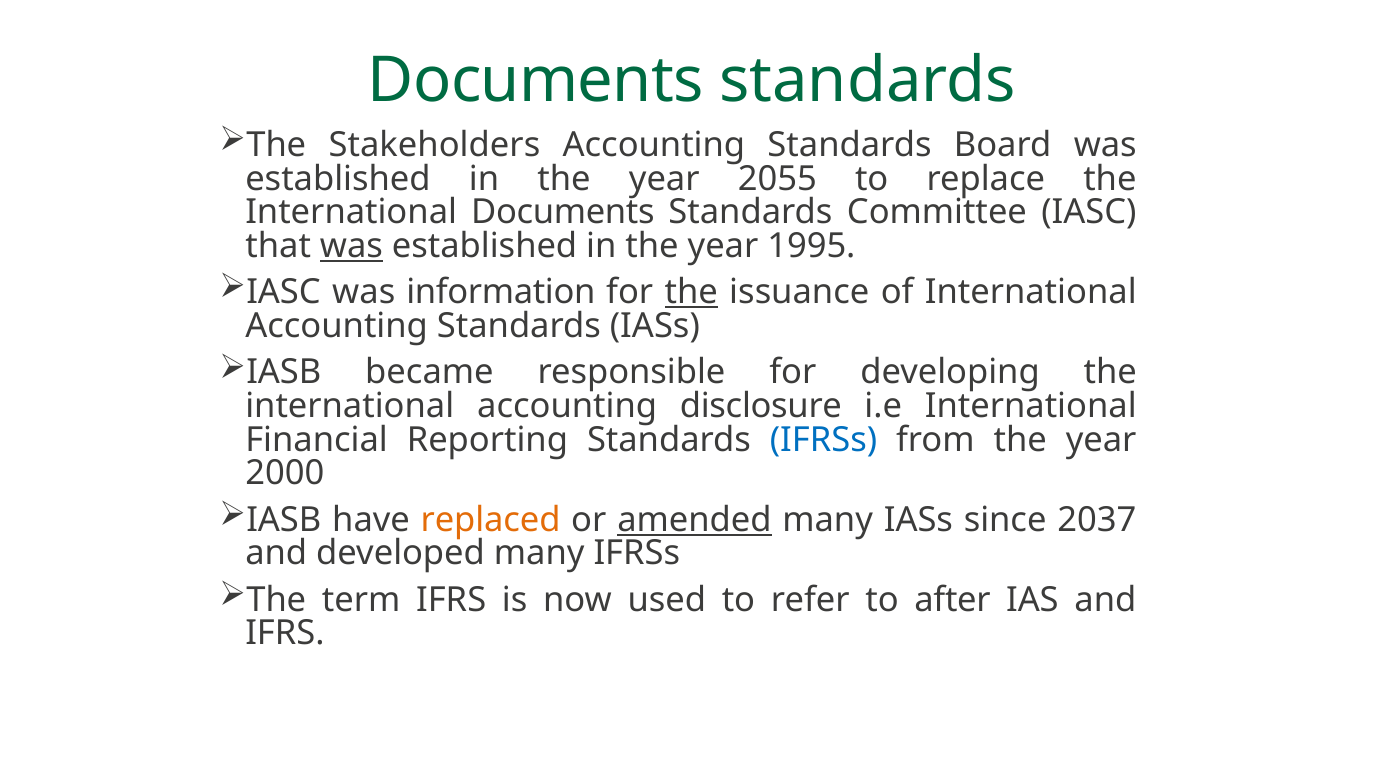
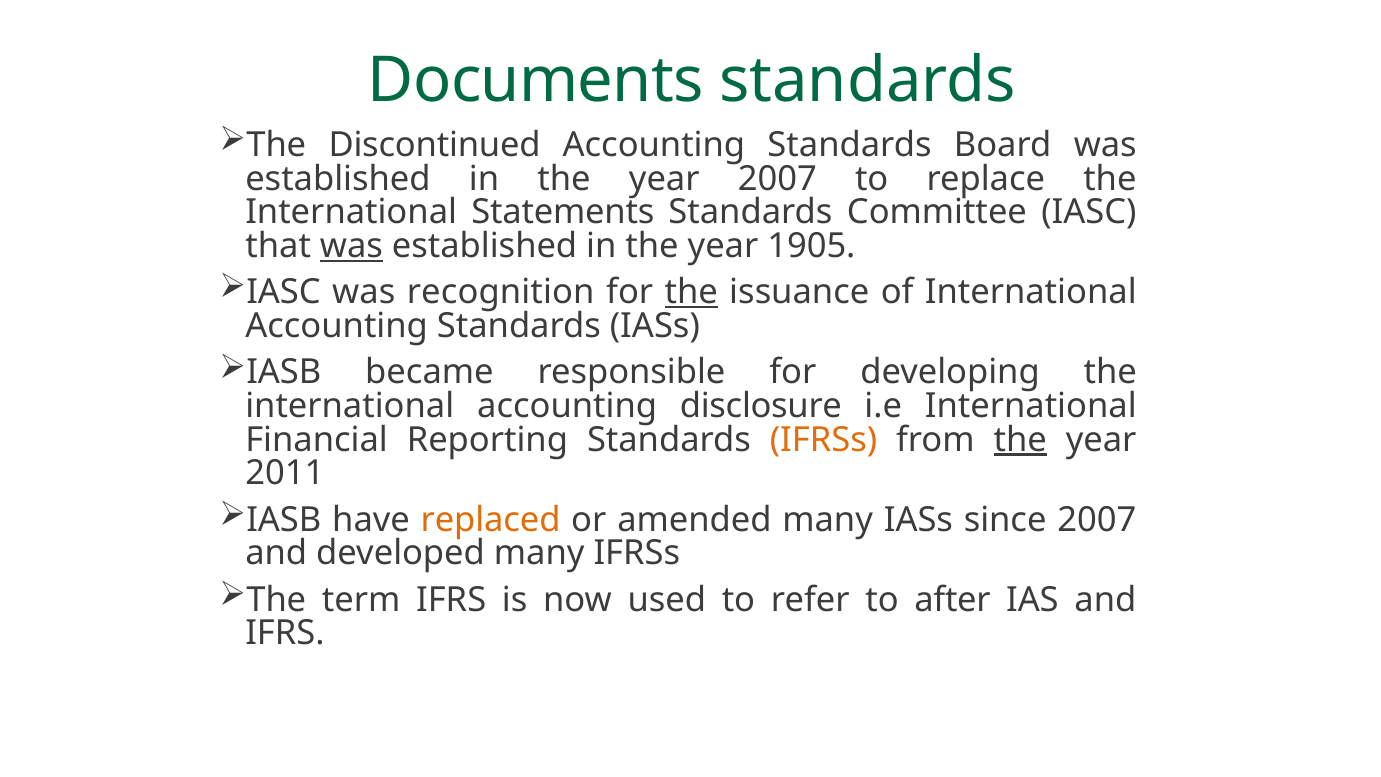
Stakeholders: Stakeholders -> Discontinued (435, 145)
year 2055: 2055 -> 2007 (777, 179)
International Documents: Documents -> Statements (563, 212)
1995: 1995 -> 1905 (811, 246)
information: information -> recognition (501, 292)
IFRSs colour: blue -> orange (824, 440)
the underline: none -> present (1020, 440)
2000: 2000 -> 2011 (285, 473)
amended underline: present -> none (694, 520)
since 2037: 2037 -> 2007 (1097, 520)
